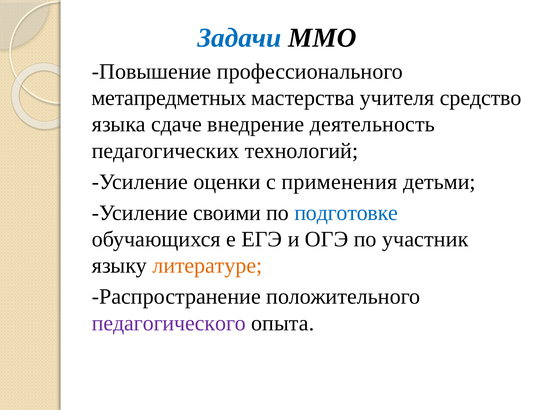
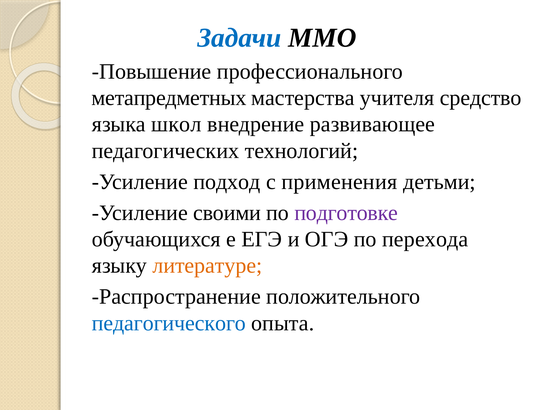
сдаче: сдаче -> школ (176, 124)
деятельность: деятельность -> развивающее (372, 124)
оценки: оценки -> подход (227, 182)
подготовке colour: blue -> purple (346, 213)
участник: участник -> перехода (425, 239)
педагогического colour: purple -> blue (169, 323)
